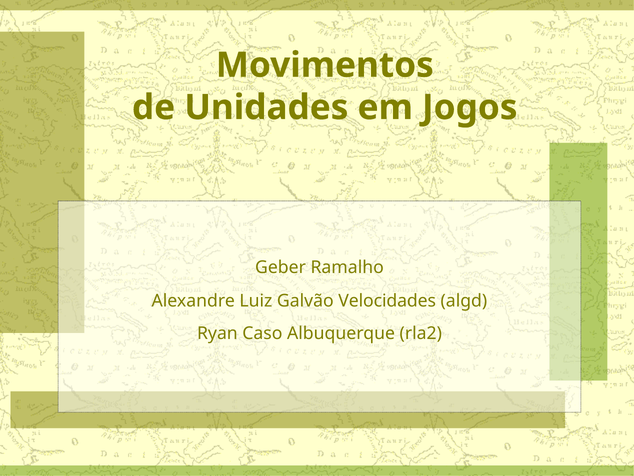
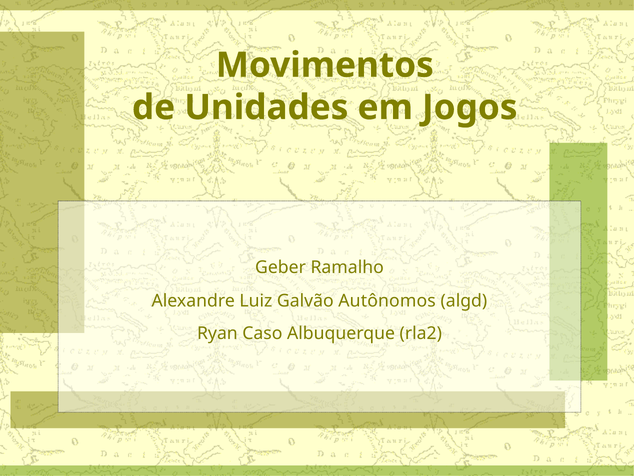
Velocidades: Velocidades -> Autônomos (387, 301)
